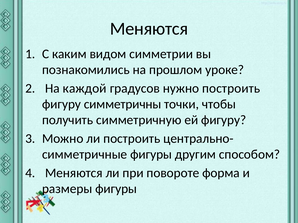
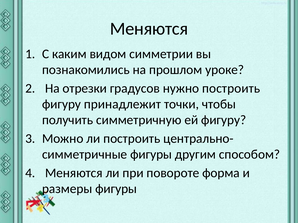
каждой: каждой -> отрезки (85, 89)
симметричны: симметричны -> принадлежит (122, 104)
